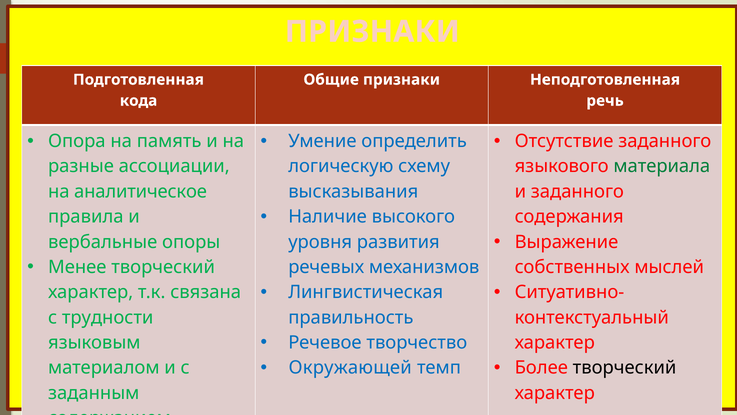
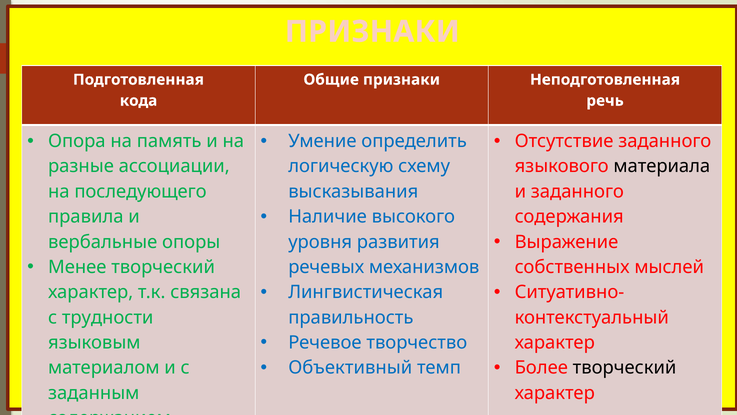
материала colour: green -> black (662, 166)
аналитическое: аналитическое -> последующего (141, 191)
Окружающей: Окружающей -> Объективный (350, 367)
